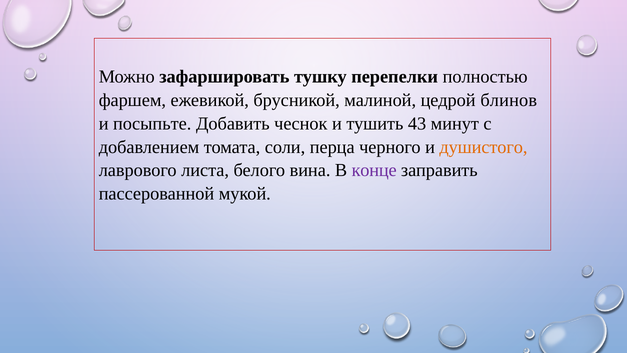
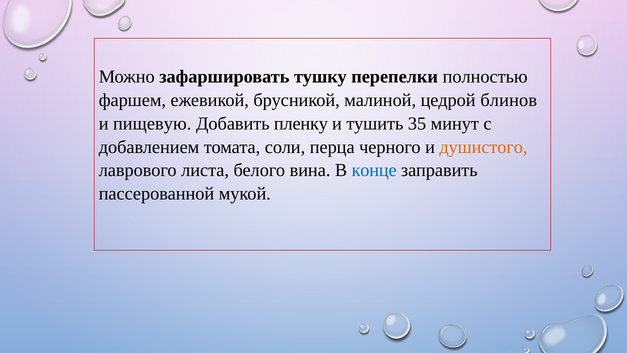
посыпьте: посыпьте -> пищевую (152, 123)
чеснок: чеснок -> пленку (301, 123)
43: 43 -> 35 (417, 123)
конце colour: purple -> blue (374, 170)
